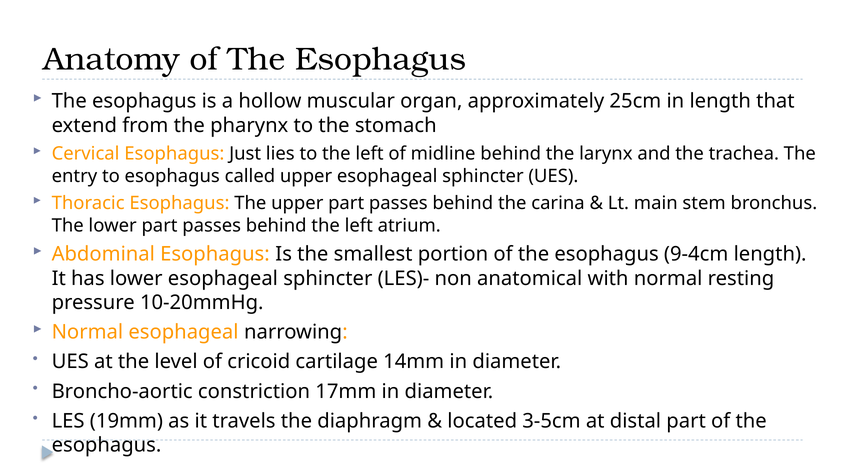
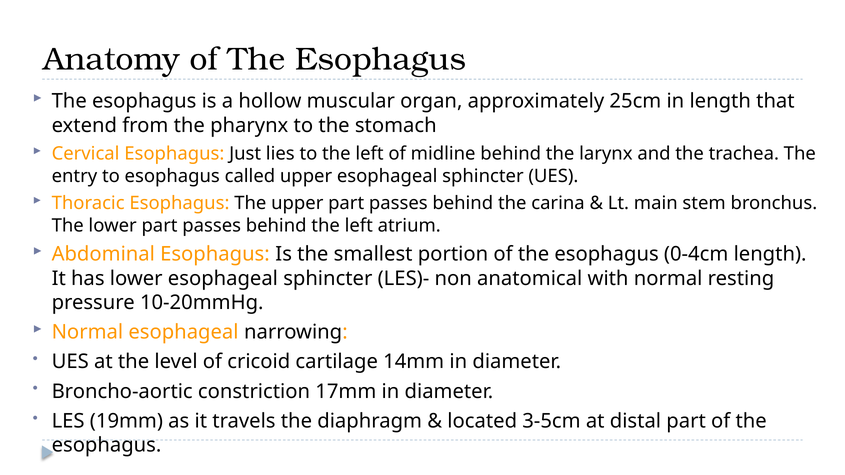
9-4cm: 9-4cm -> 0-4cm (696, 254)
